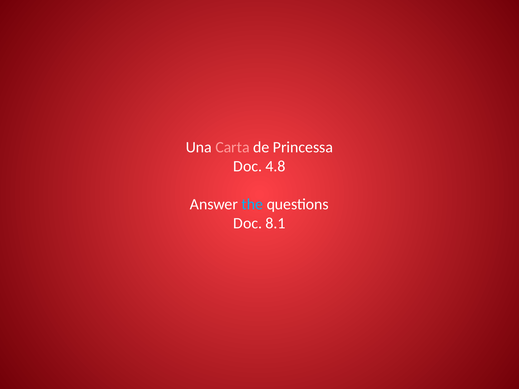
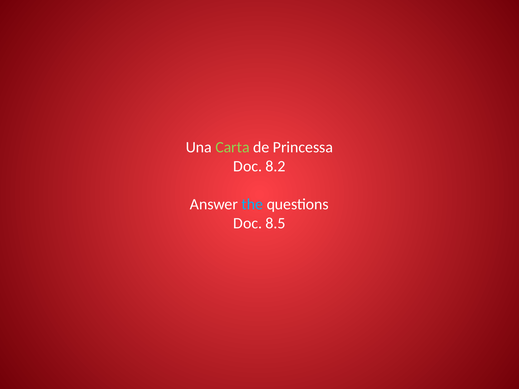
Carta colour: pink -> light green (232, 147)
4.8: 4.8 -> 8.2 (276, 166)
8.1: 8.1 -> 8.5 (276, 223)
